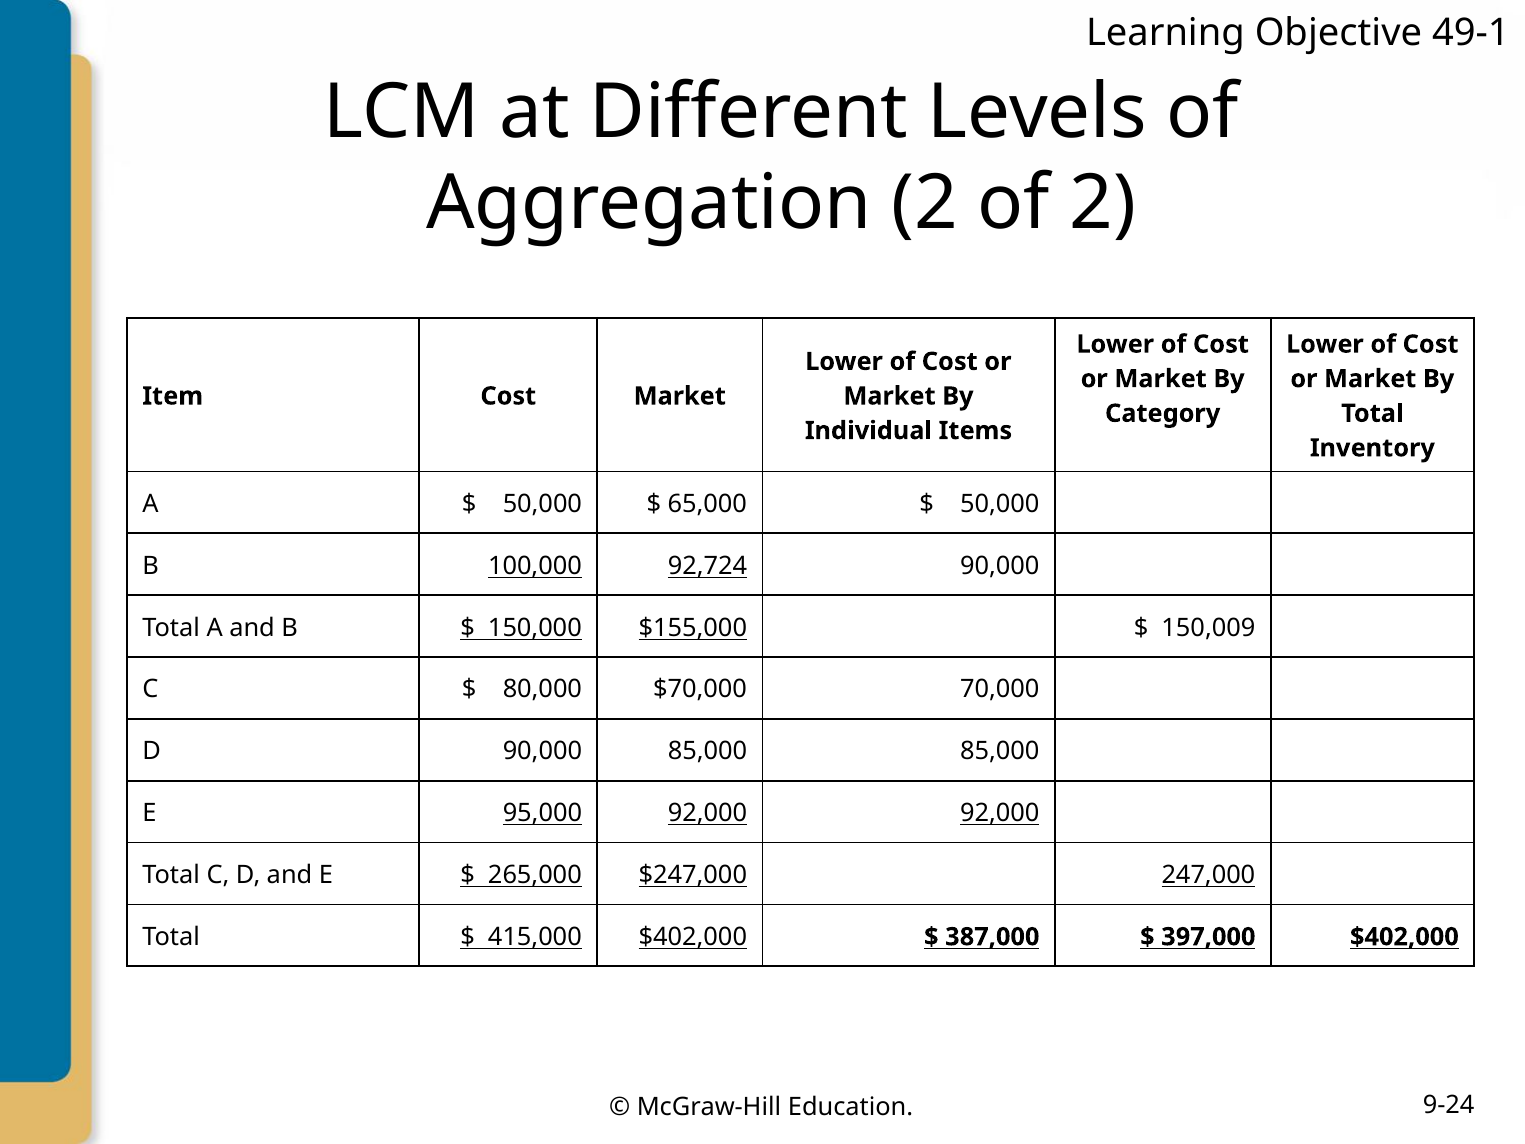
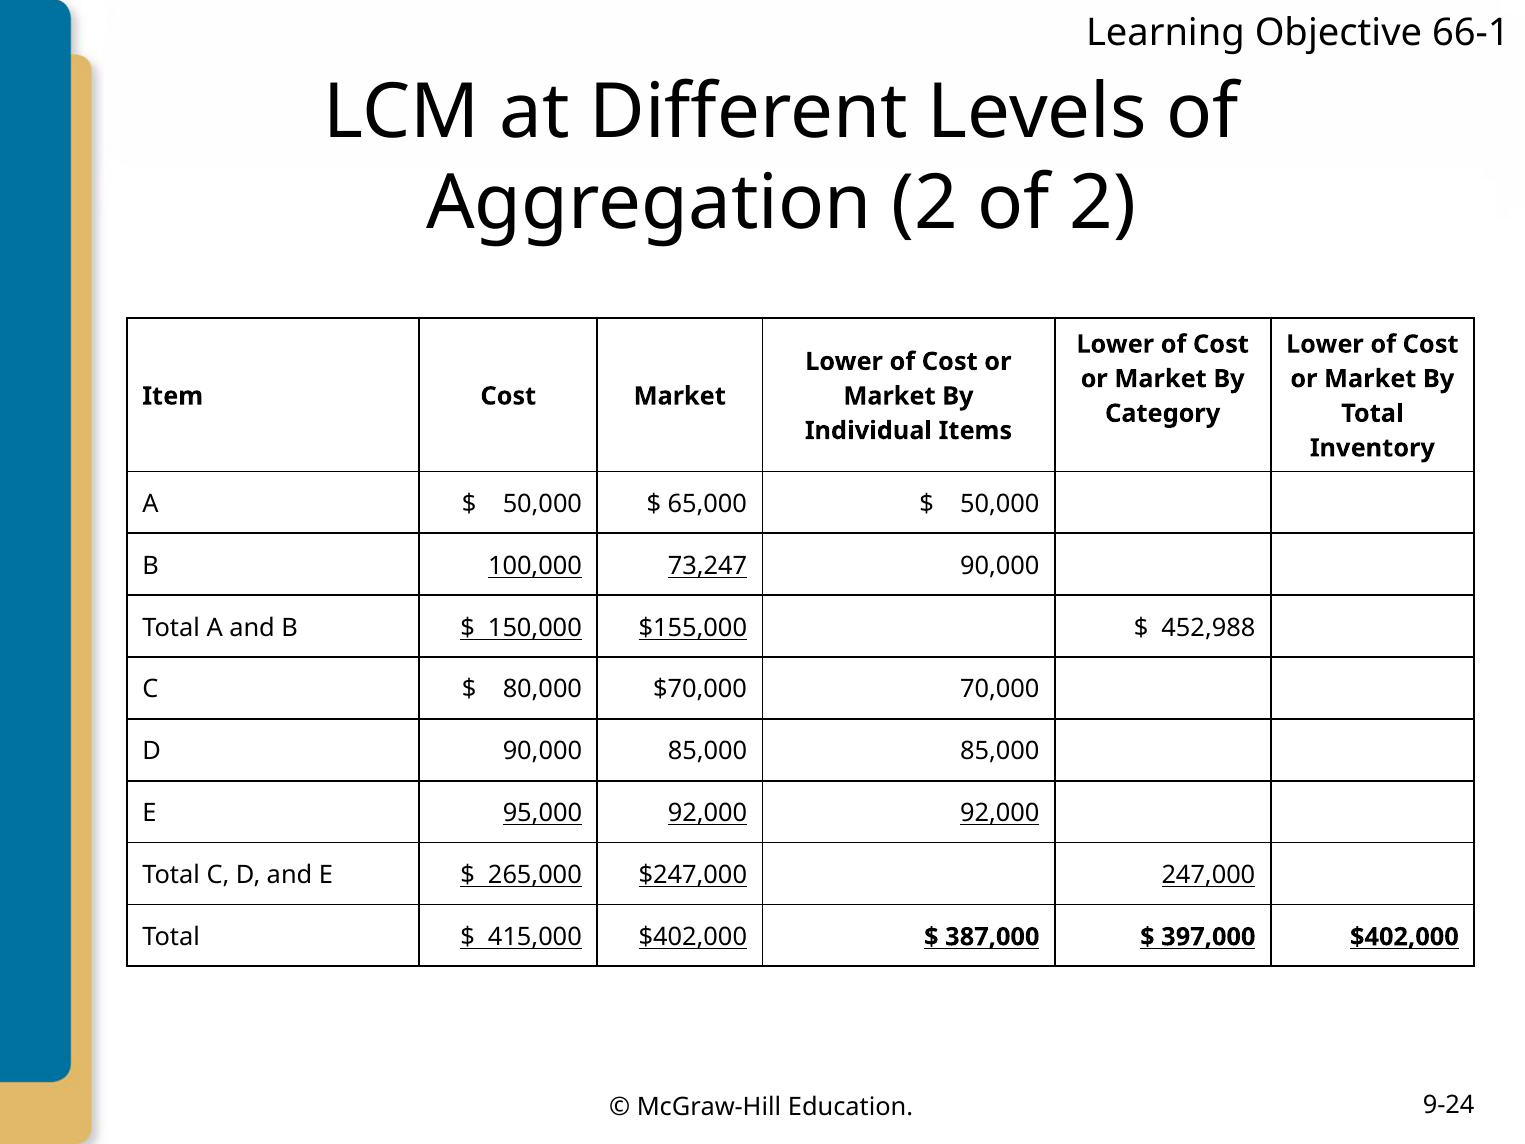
49-1: 49-1 -> 66-1 (1471, 33)
92,724: 92,724 -> 73,247 (708, 566)
150,009: 150,009 -> 452,988 (1208, 627)
